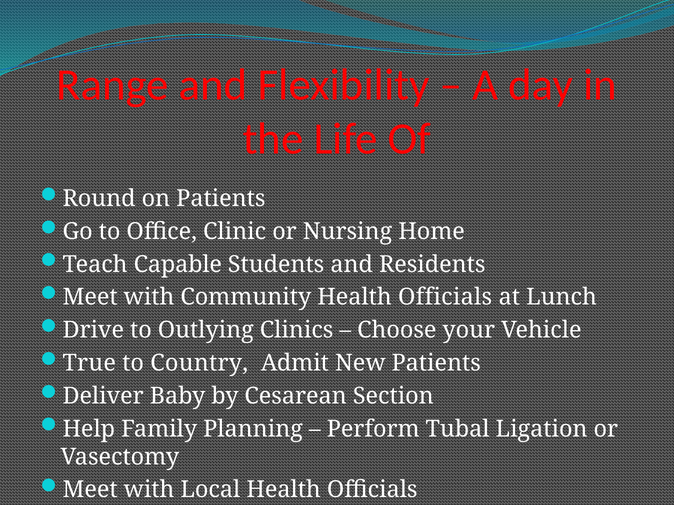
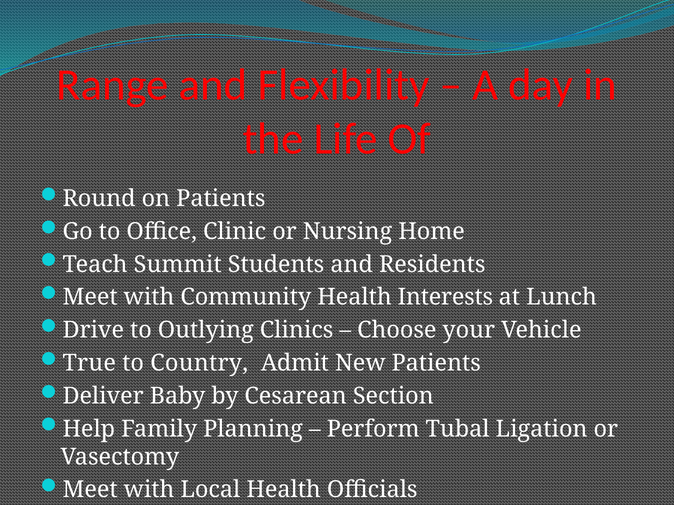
Capable: Capable -> Summit (178, 265)
Community Health Officials: Officials -> Interests (445, 298)
